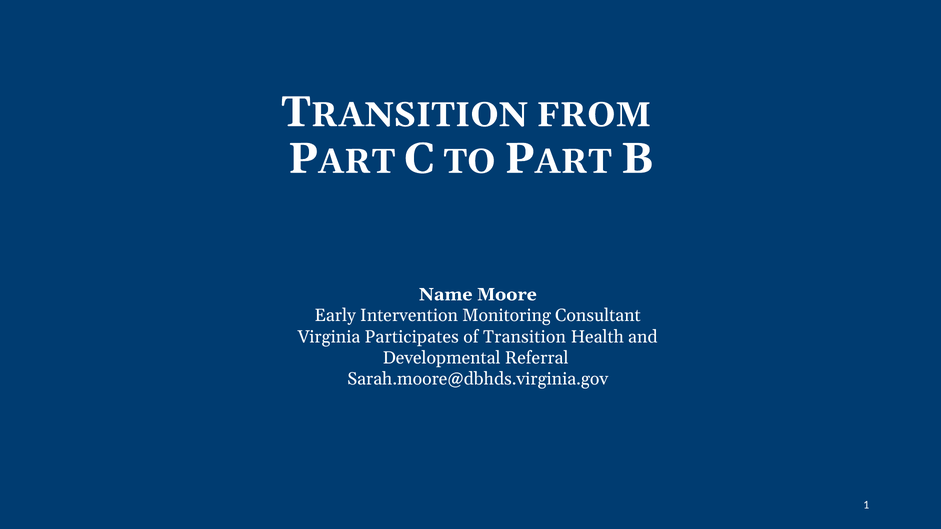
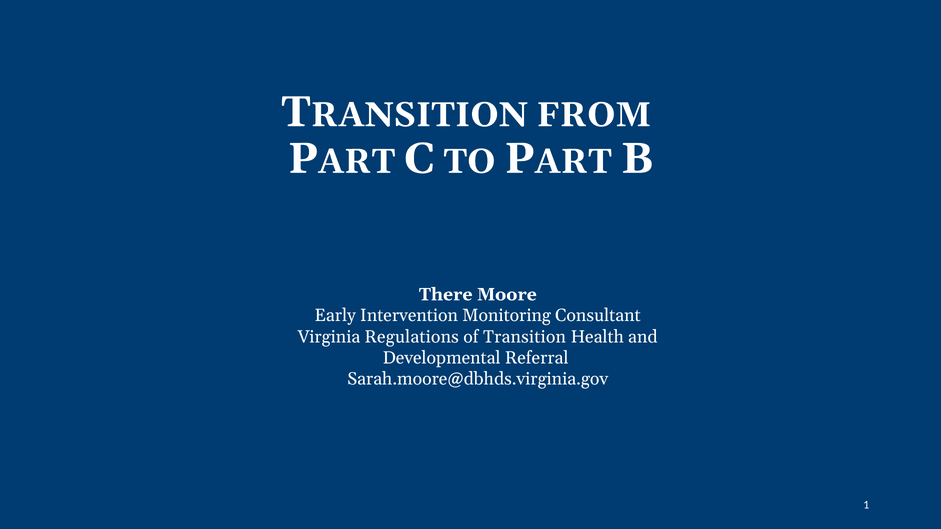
Name: Name -> There (446, 295)
Participates: Participates -> Regulations (412, 337)
